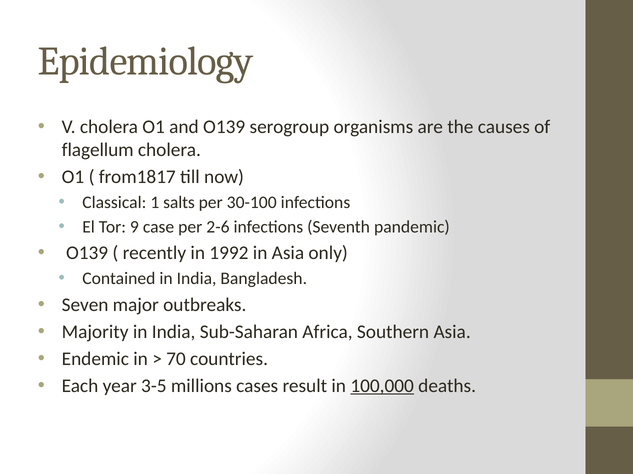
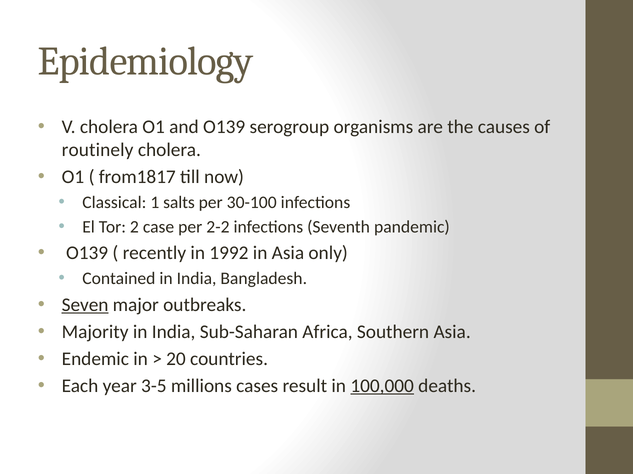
flagellum: flagellum -> routinely (98, 150)
9: 9 -> 2 (134, 227)
2-6: 2-6 -> 2-2 (218, 227)
Seven underline: none -> present (85, 305)
70: 70 -> 20 (176, 359)
